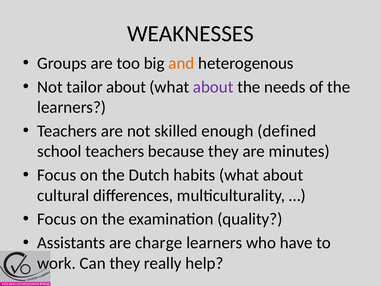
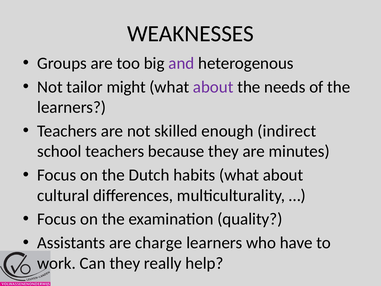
and colour: orange -> purple (181, 63)
tailor about: about -> might (126, 87)
defined: defined -> indirect (287, 131)
